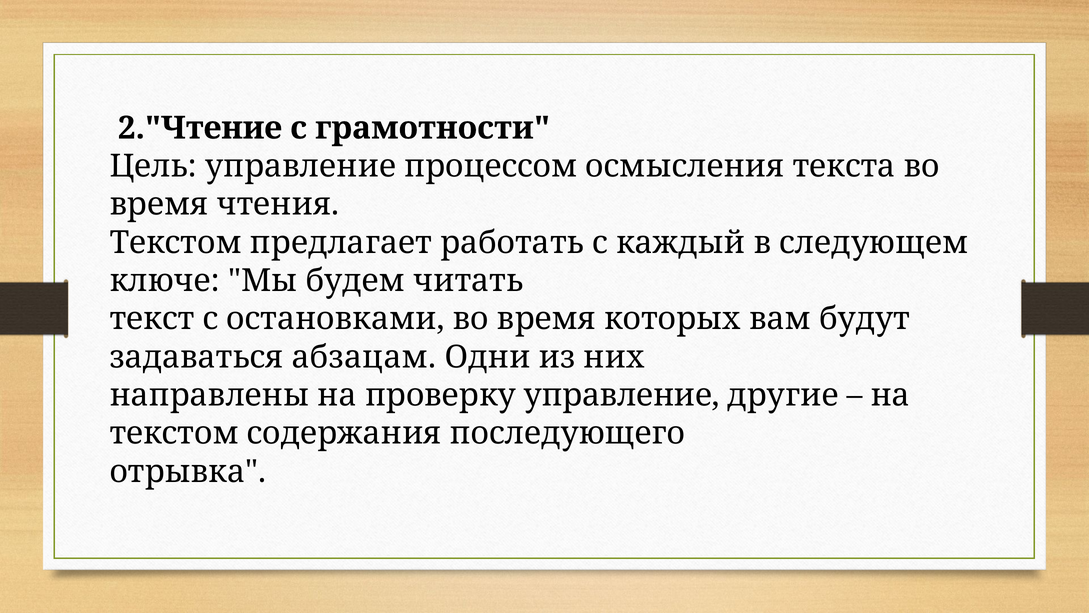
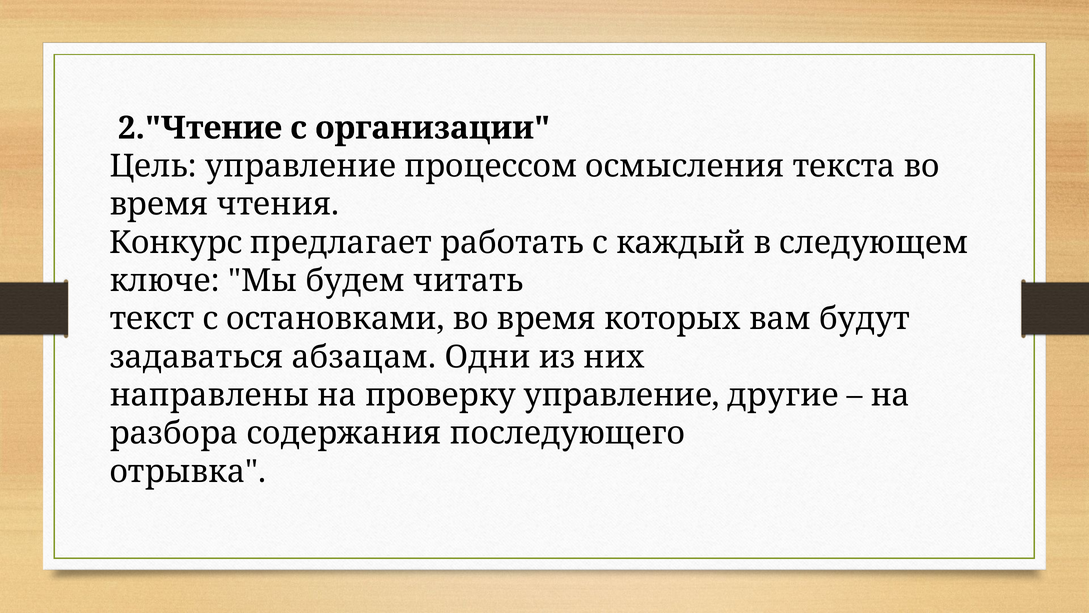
грамотности: грамотности -> организации (433, 128)
Текстом: Текстом -> Конкурс (176, 242)
текстом: текстом -> разбора (174, 433)
